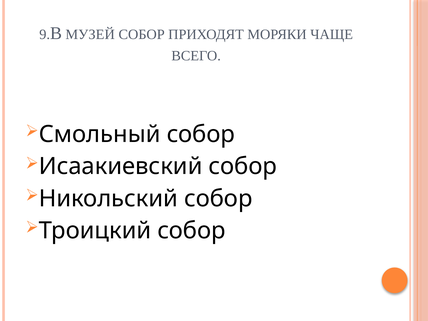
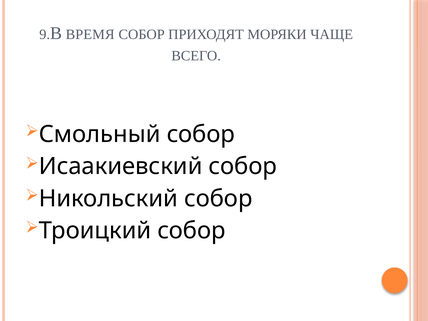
МУЗЕЙ: МУЗЕЙ -> ВРЕМЯ (90, 35)
